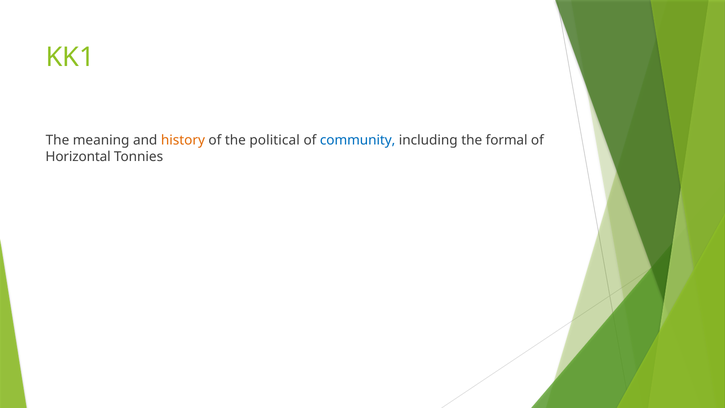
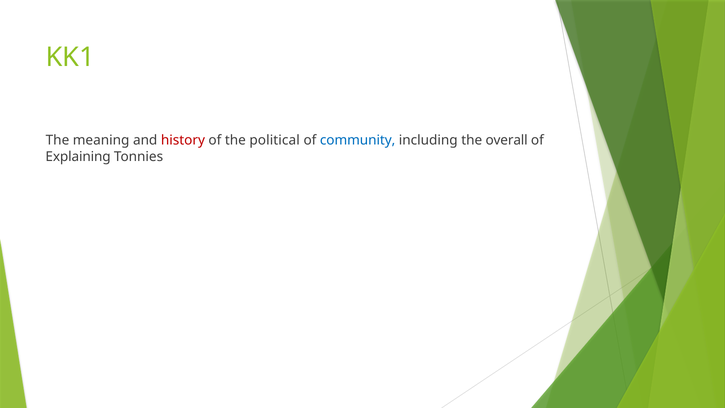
history colour: orange -> red (183, 140)
formal: formal -> overall (507, 140)
Horizontal: Horizontal -> Explaining (78, 157)
